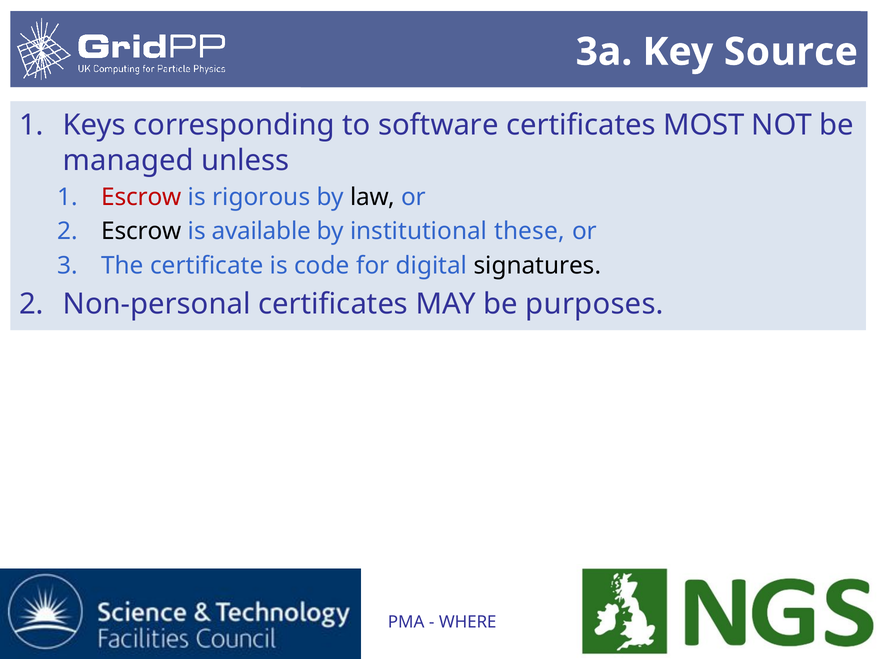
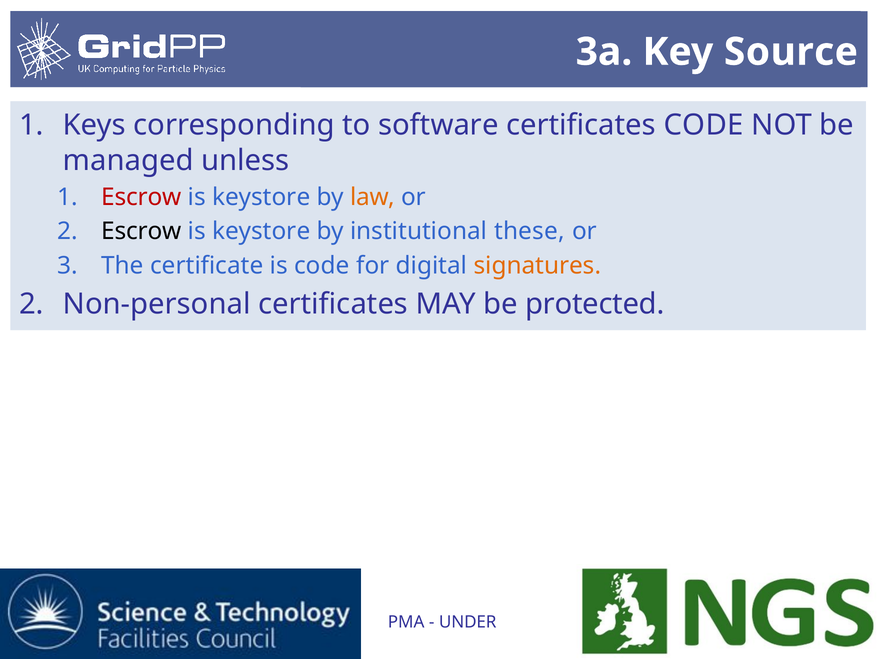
certificates MOST: MOST -> CODE (704, 125)
rigorous: rigorous -> keystore (261, 197)
law colour: black -> orange (373, 197)
available: available -> keystore (261, 231)
signatures colour: black -> orange (537, 265)
purposes: purposes -> protected (595, 304)
WHERE: WHERE -> UNDER (468, 622)
